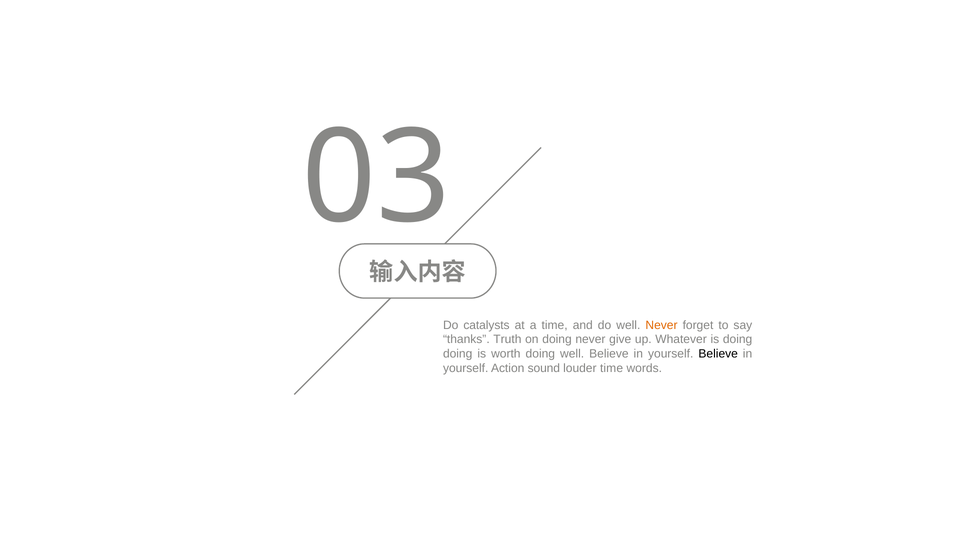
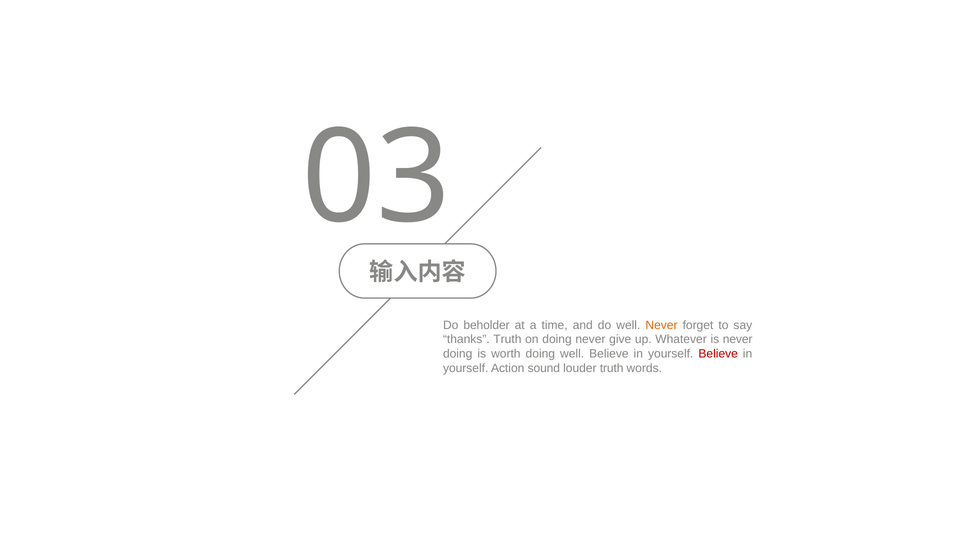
catalysts: catalysts -> beholder (487, 325)
is doing: doing -> never (738, 339)
Believe colour: black -> red (718, 354)
louder time: time -> truth (612, 368)
